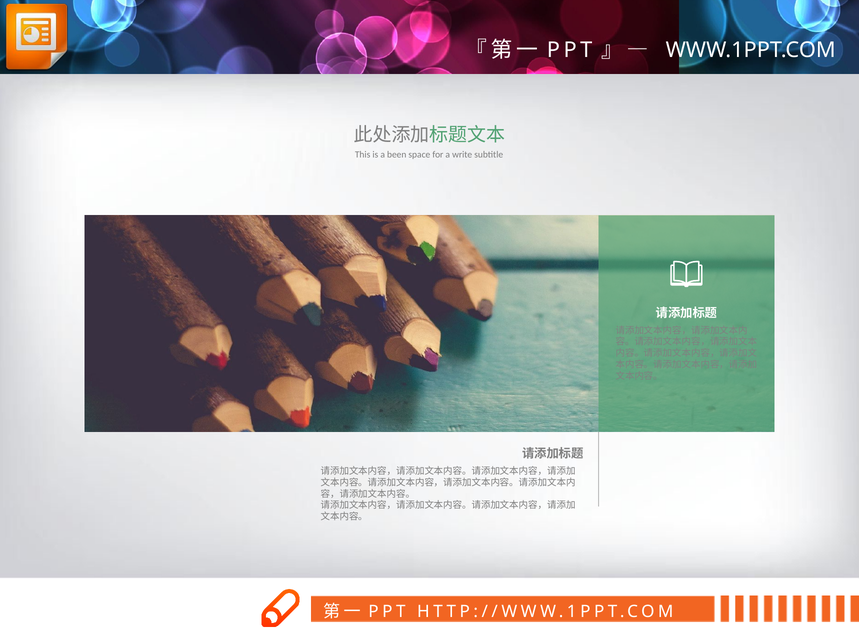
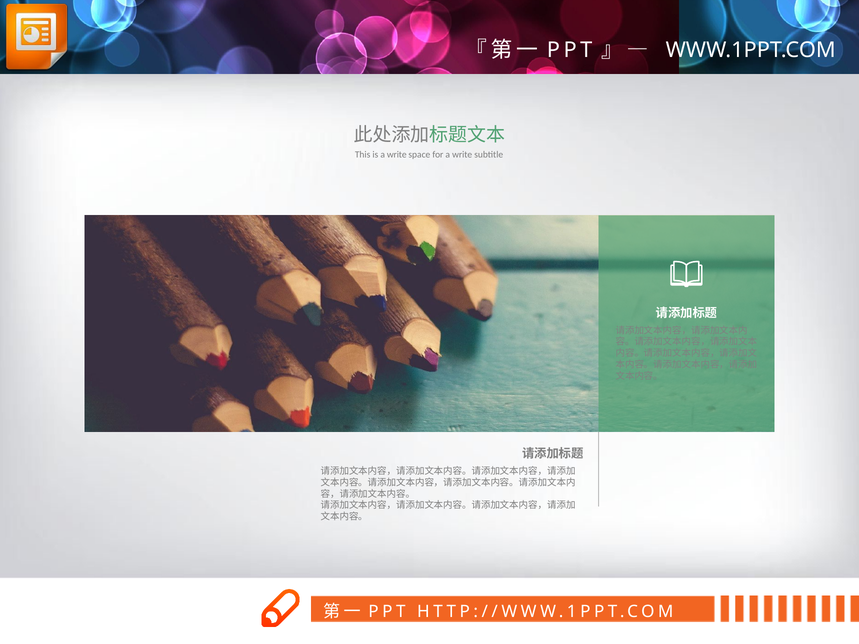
is a been: been -> write (397, 155)
